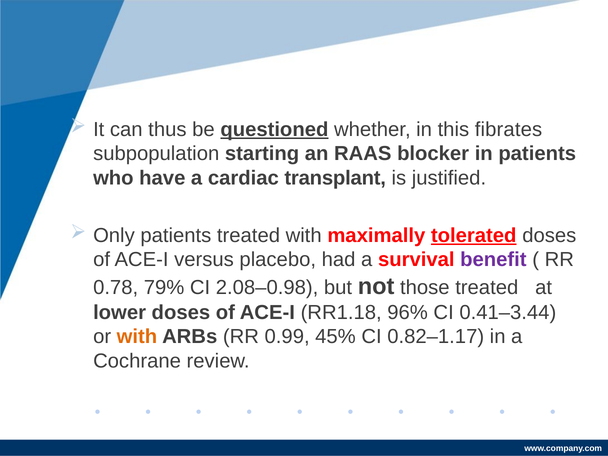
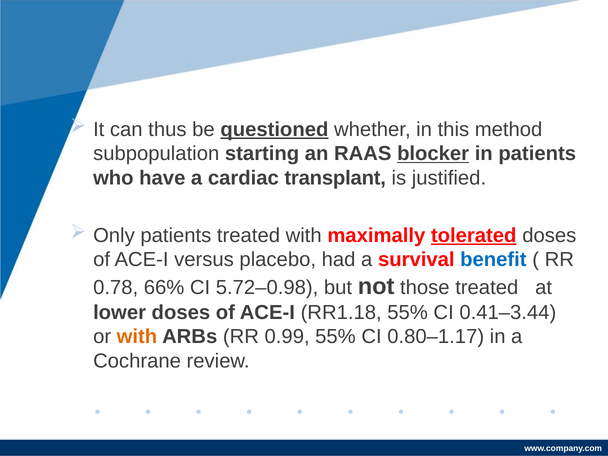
fibrates: fibrates -> method (509, 129)
blocker underline: none -> present (433, 154)
benefit colour: purple -> blue (493, 260)
79%: 79% -> 66% (164, 287)
2.08–0.98: 2.08–0.98 -> 5.72–0.98 (267, 287)
RR1.18 96%: 96% -> 55% (408, 312)
0.99 45%: 45% -> 55% (336, 337)
0.82–1.17: 0.82–1.17 -> 0.80–1.17 (436, 337)
